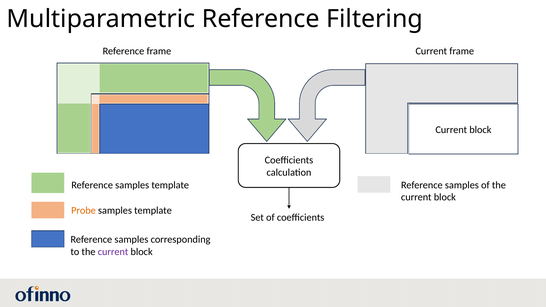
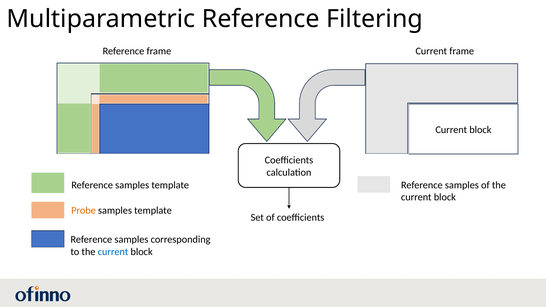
current colour: purple -> blue (113, 252)
